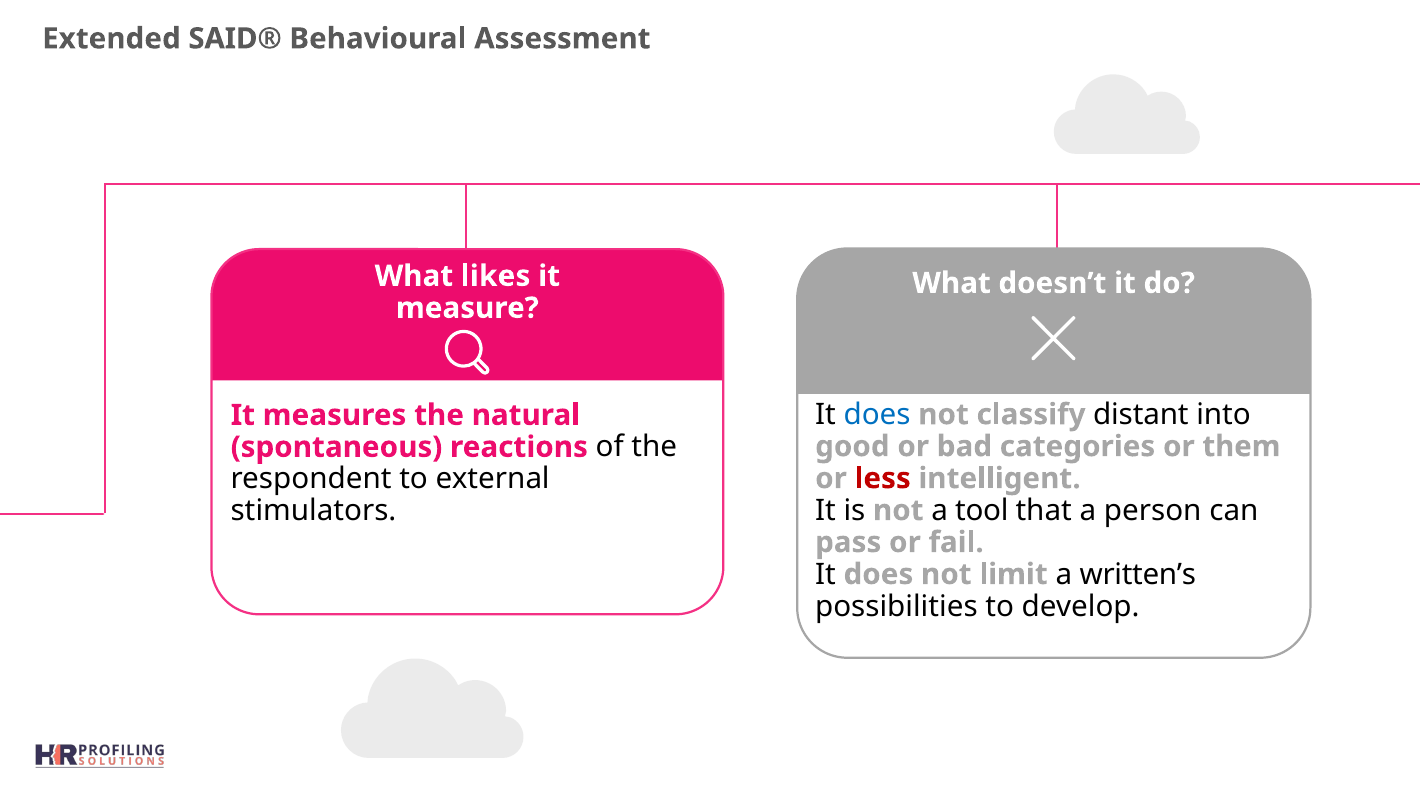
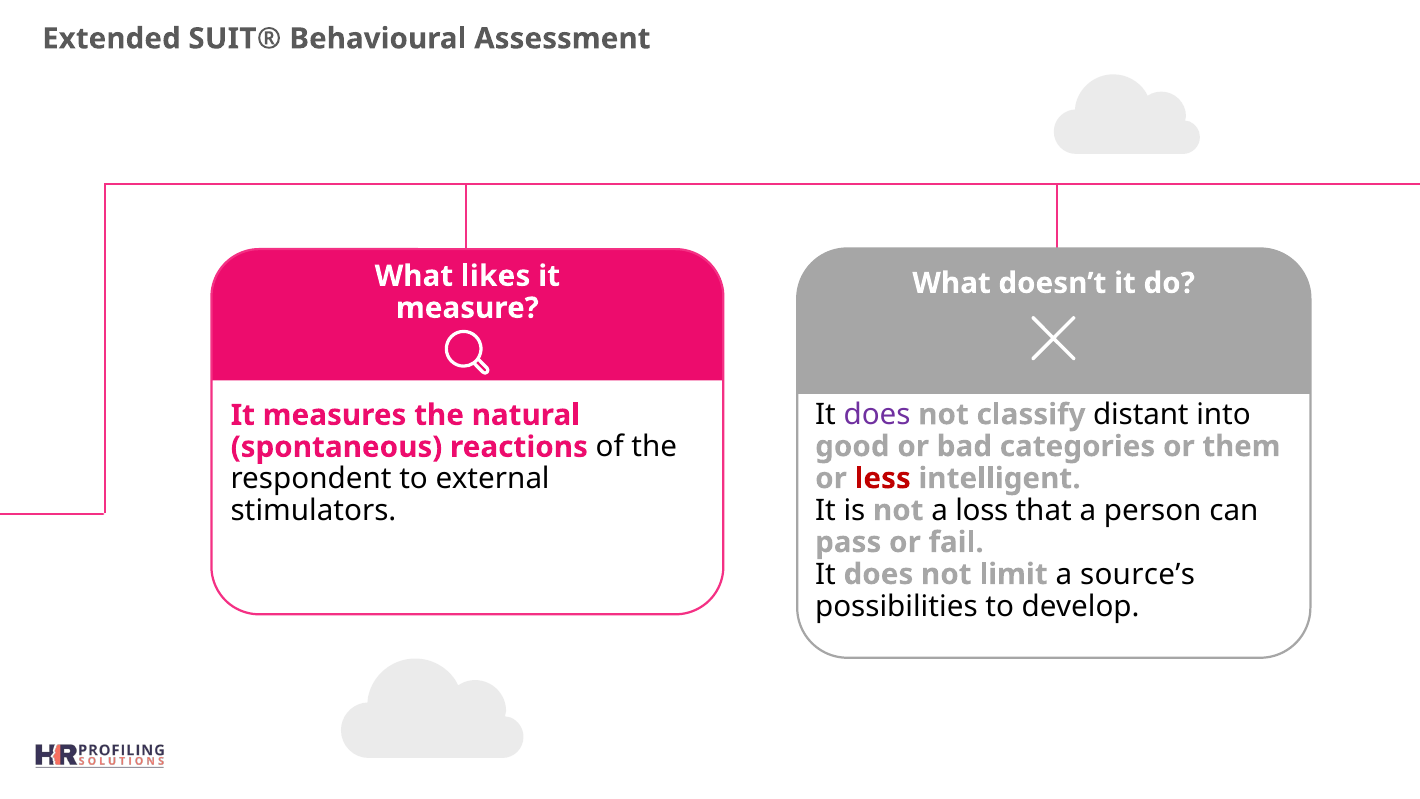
SAID®: SAID® -> SUIT® (235, 39)
does colour: blue -> purple (877, 414)
tool: tool -> loss (982, 510)
written’s: written’s -> source’s (1138, 574)
